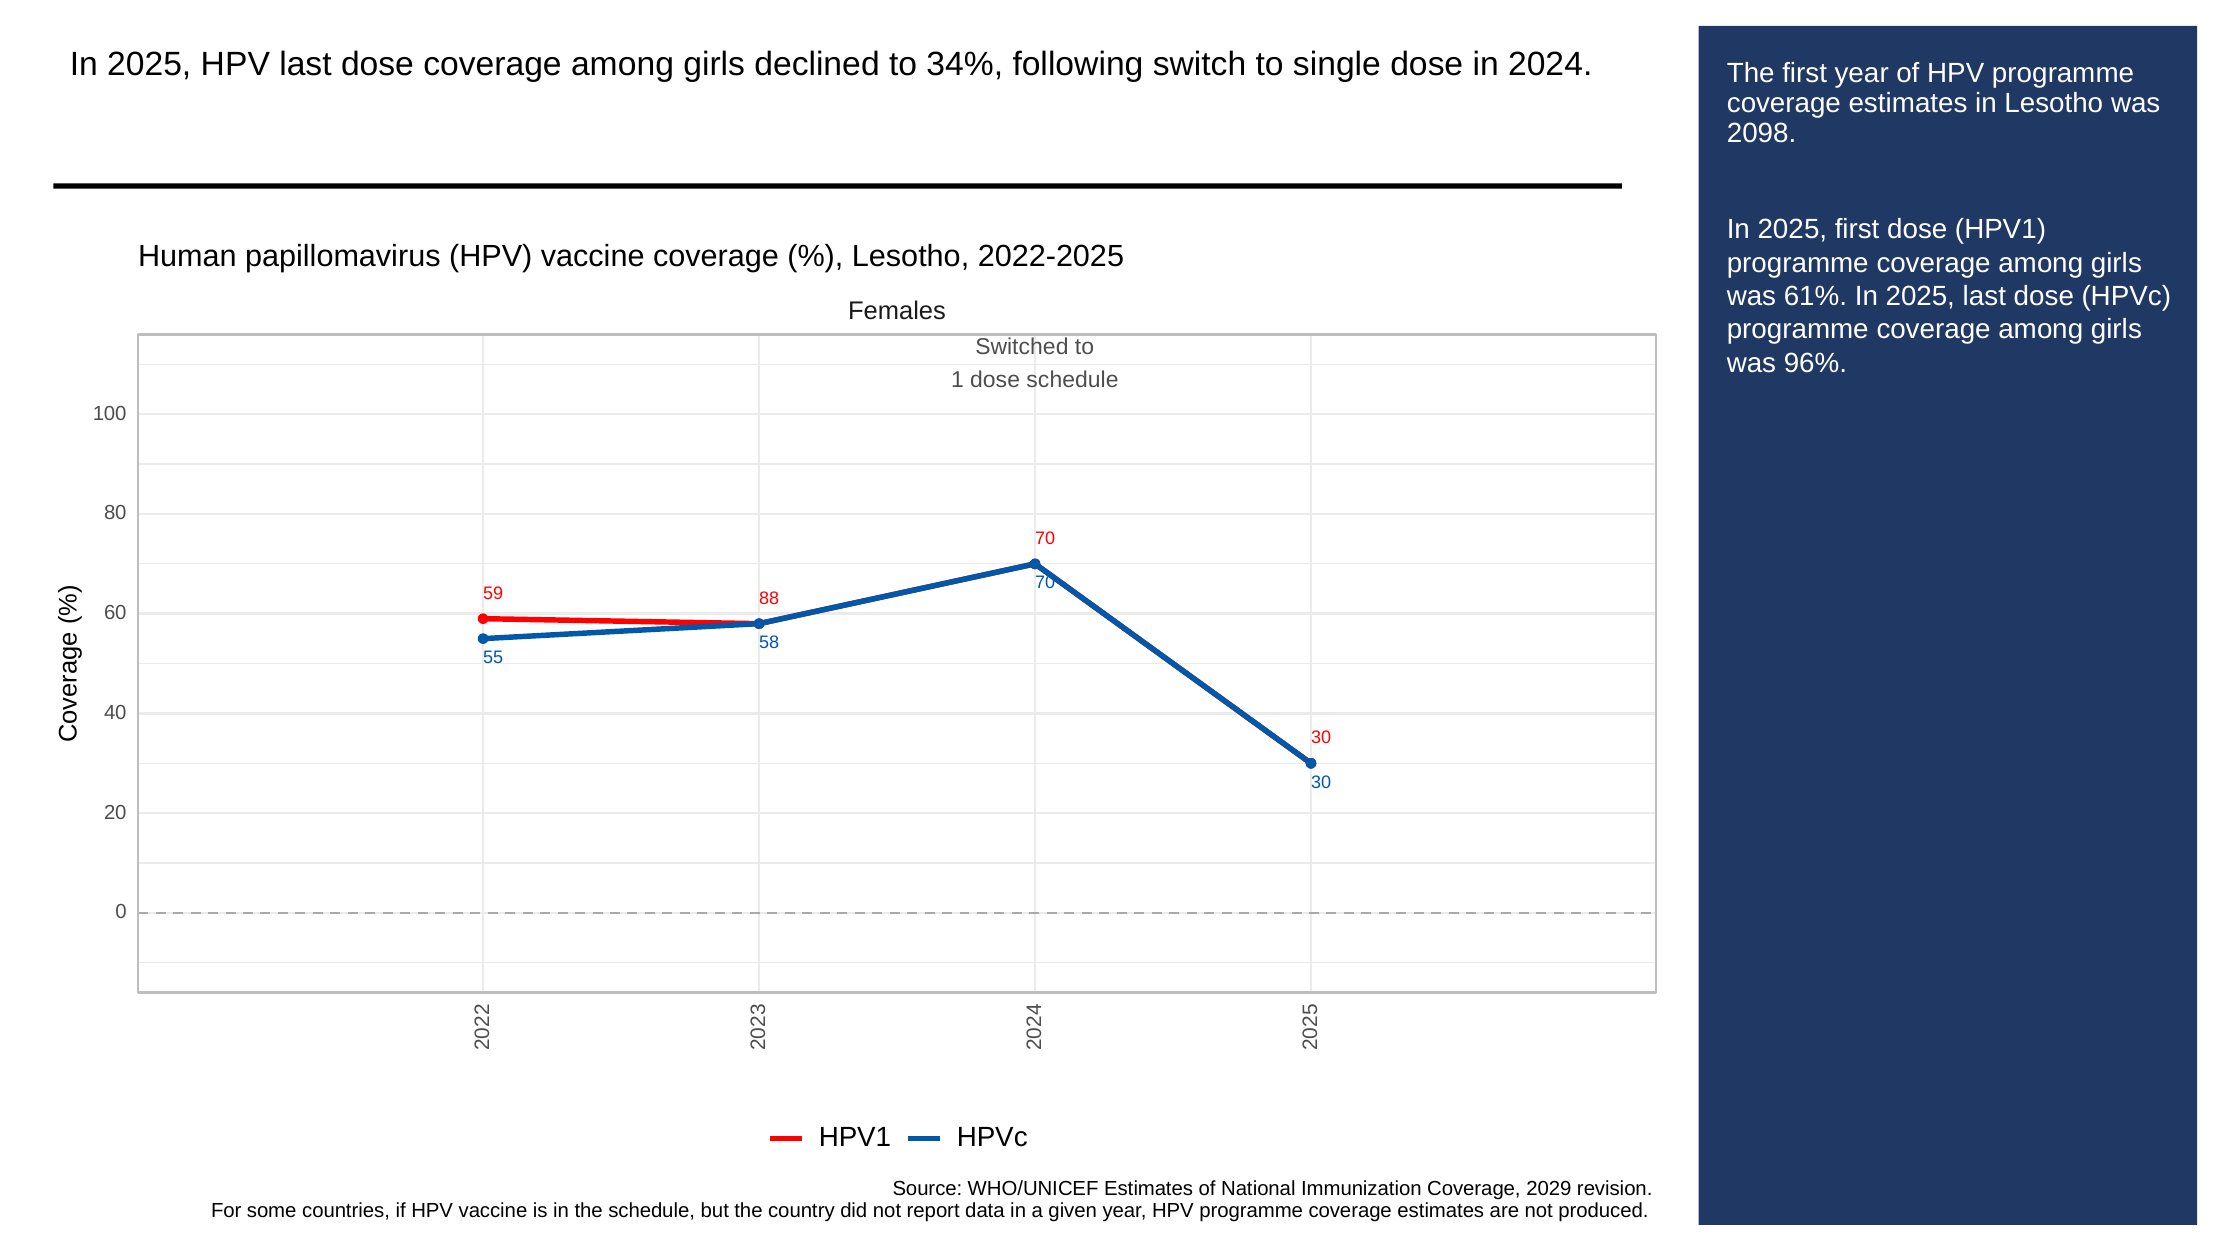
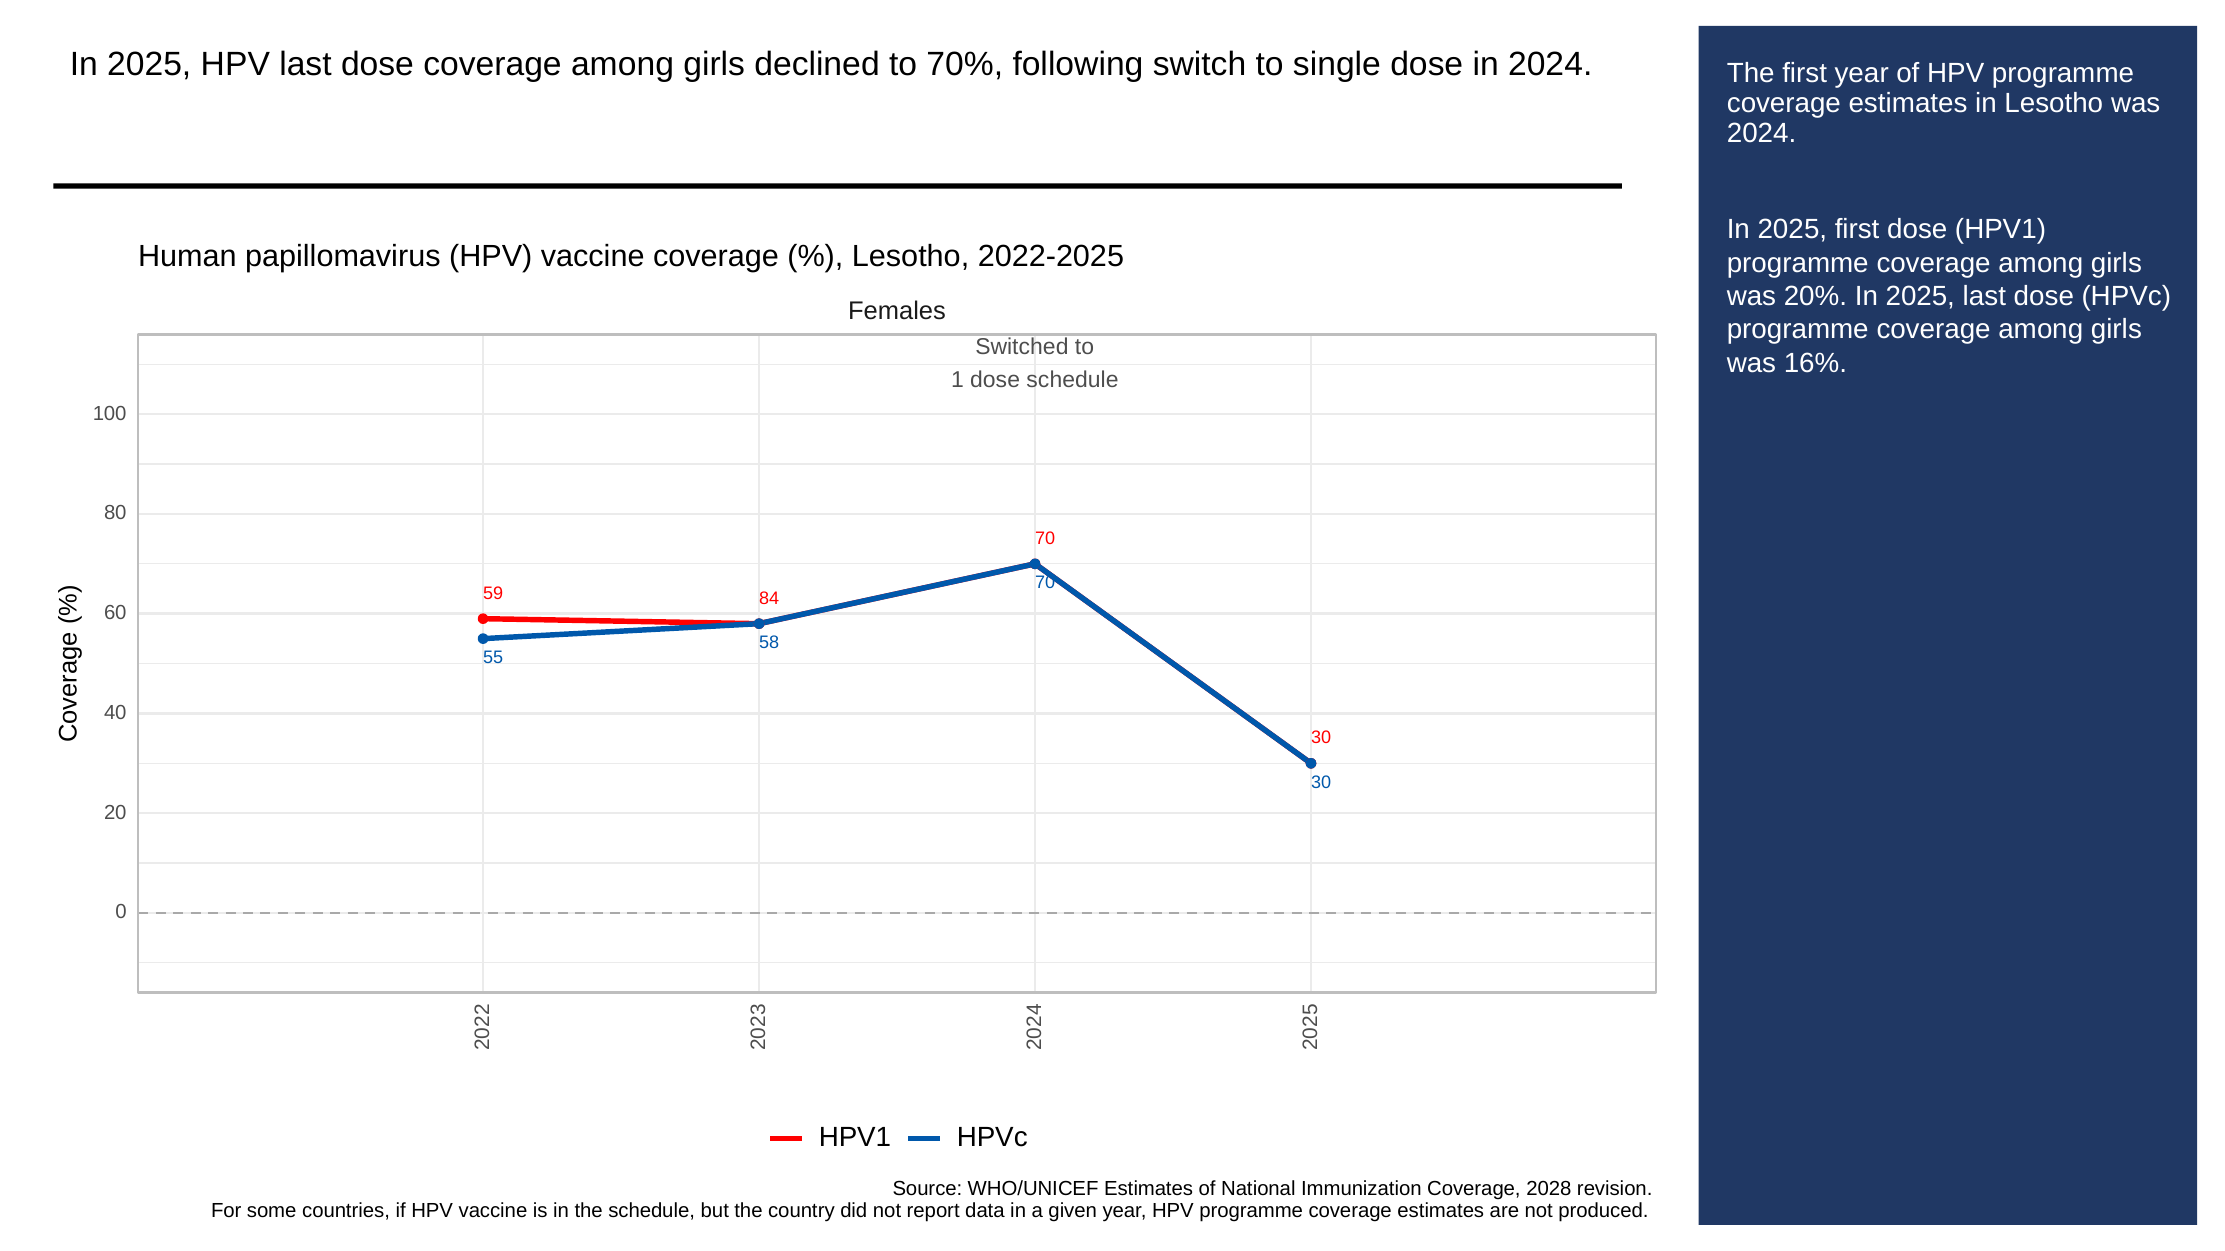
34%: 34% -> 70% (965, 64)
2098: 2098 -> 2024 (1762, 133)
61%: 61% -> 20% (1815, 297)
96%: 96% -> 16% (1815, 363)
88: 88 -> 84 (769, 599)
2029: 2029 -> 2028 (1549, 1189)
